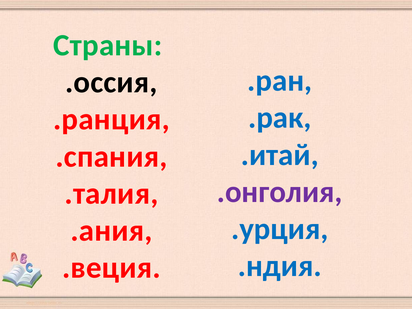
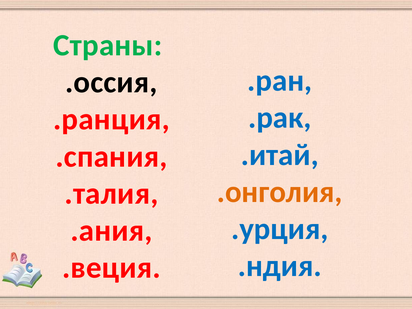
.онголия colour: purple -> orange (280, 192)
